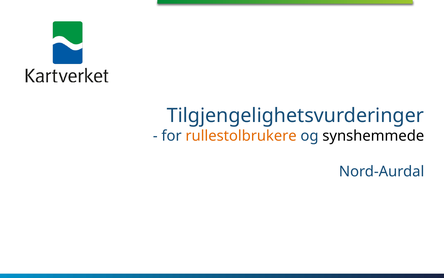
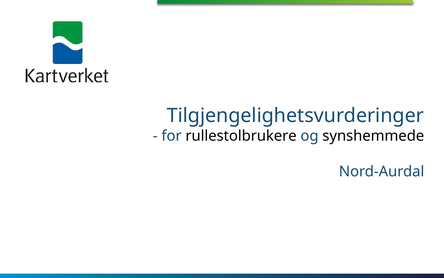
rullestolbrukere colour: orange -> black (241, 136)
